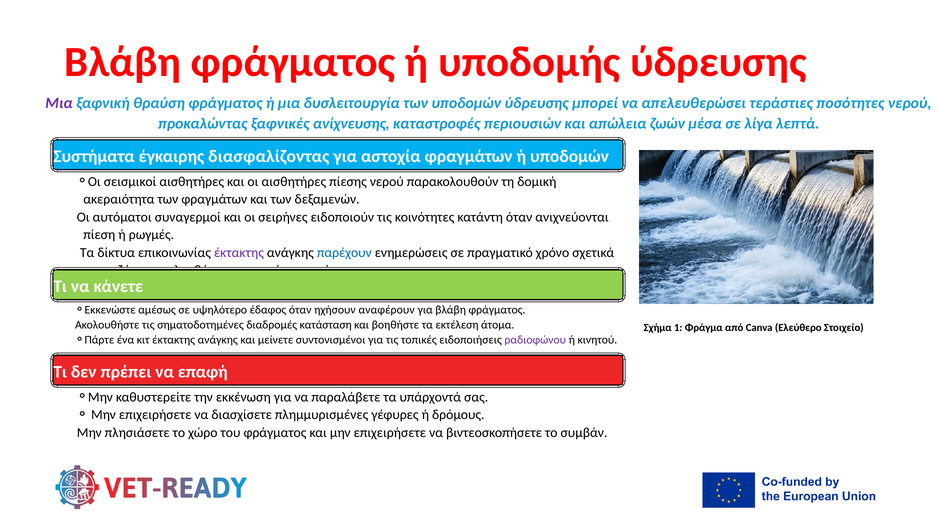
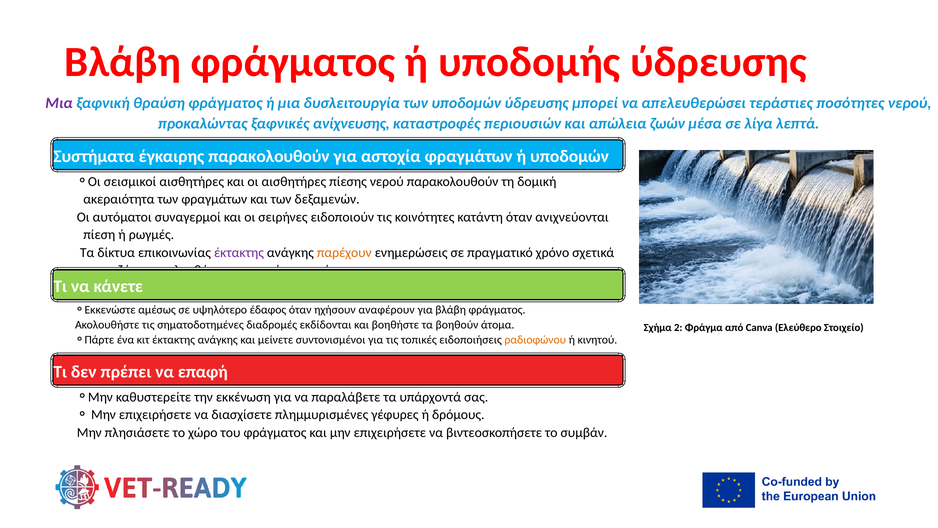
έγκαιρης διασφαλίζοντας: διασφαλίζοντας -> παρακολουθούν (269, 156)
παρέχουν colour: blue -> orange (344, 252)
κατάσταση: κατάσταση -> εκδίδονται (326, 325)
εκτέλεση: εκτέλεση -> βοηθούν (457, 325)
1: 1 -> 2 (678, 327)
ραδιοφώνου colour: purple -> orange (535, 340)
